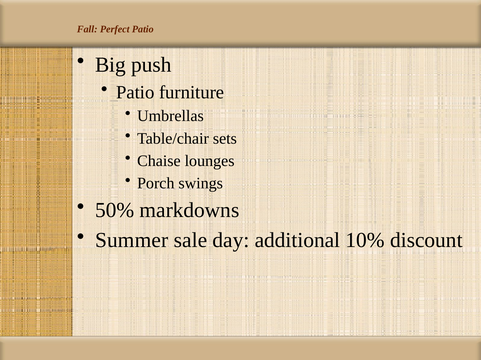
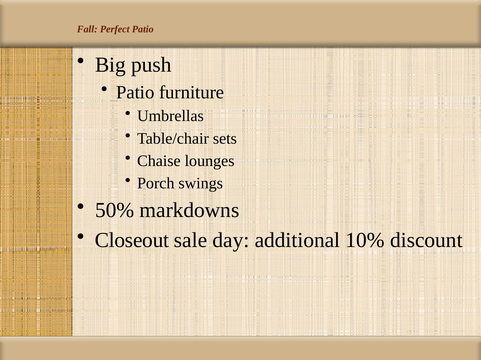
Summer: Summer -> Closeout (132, 241)
